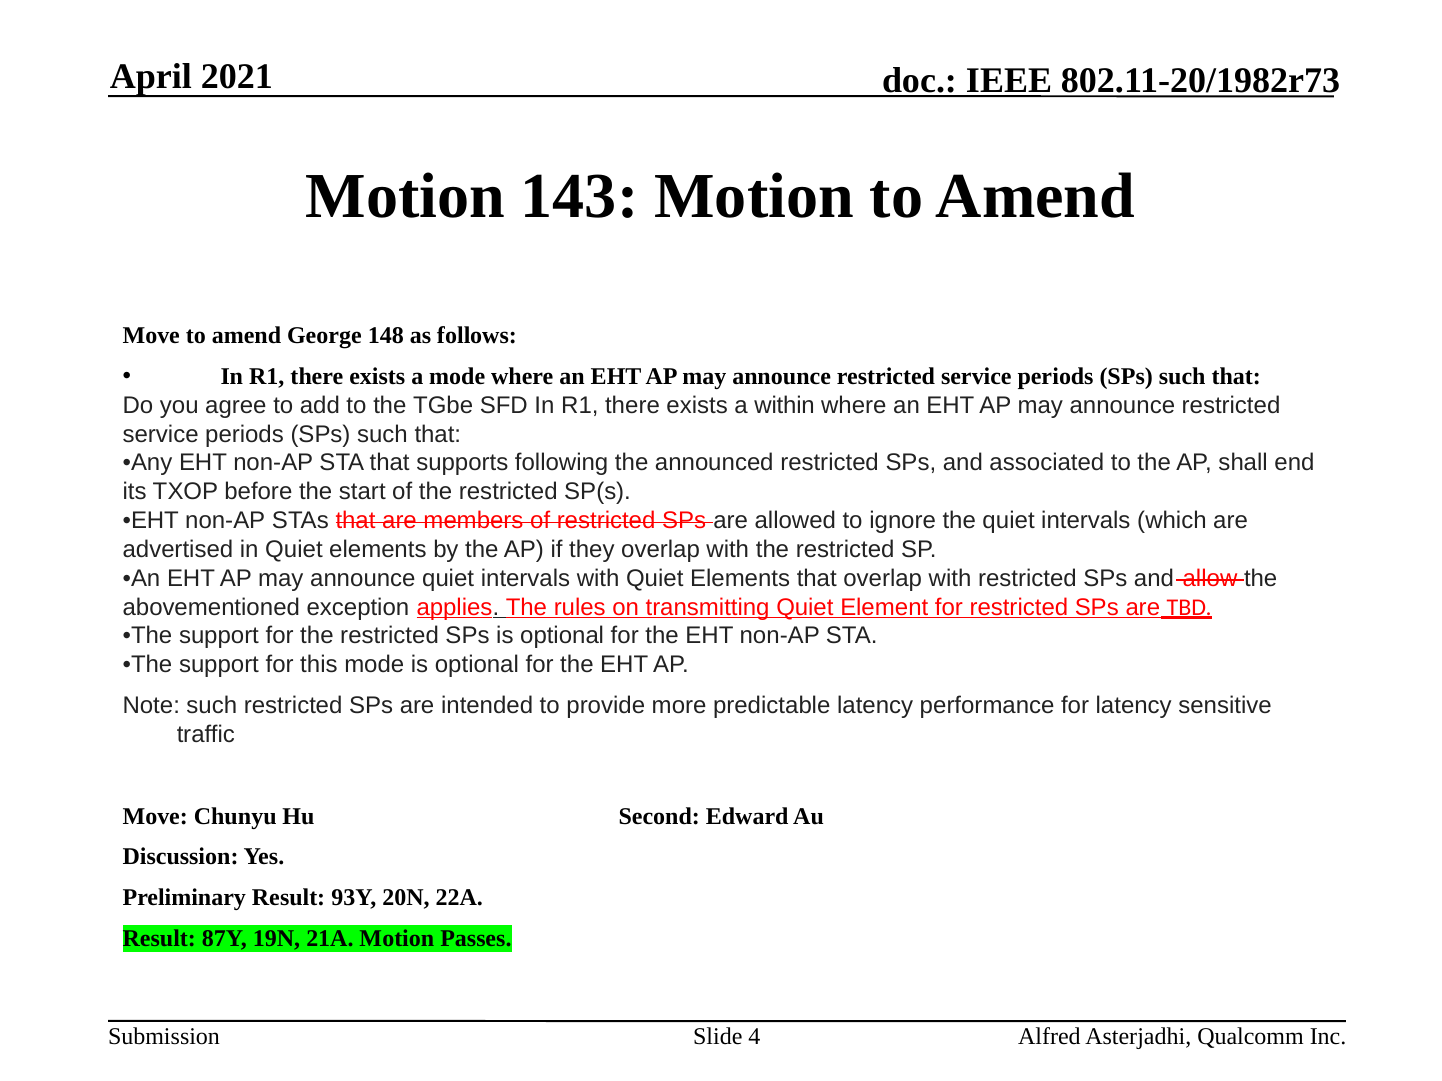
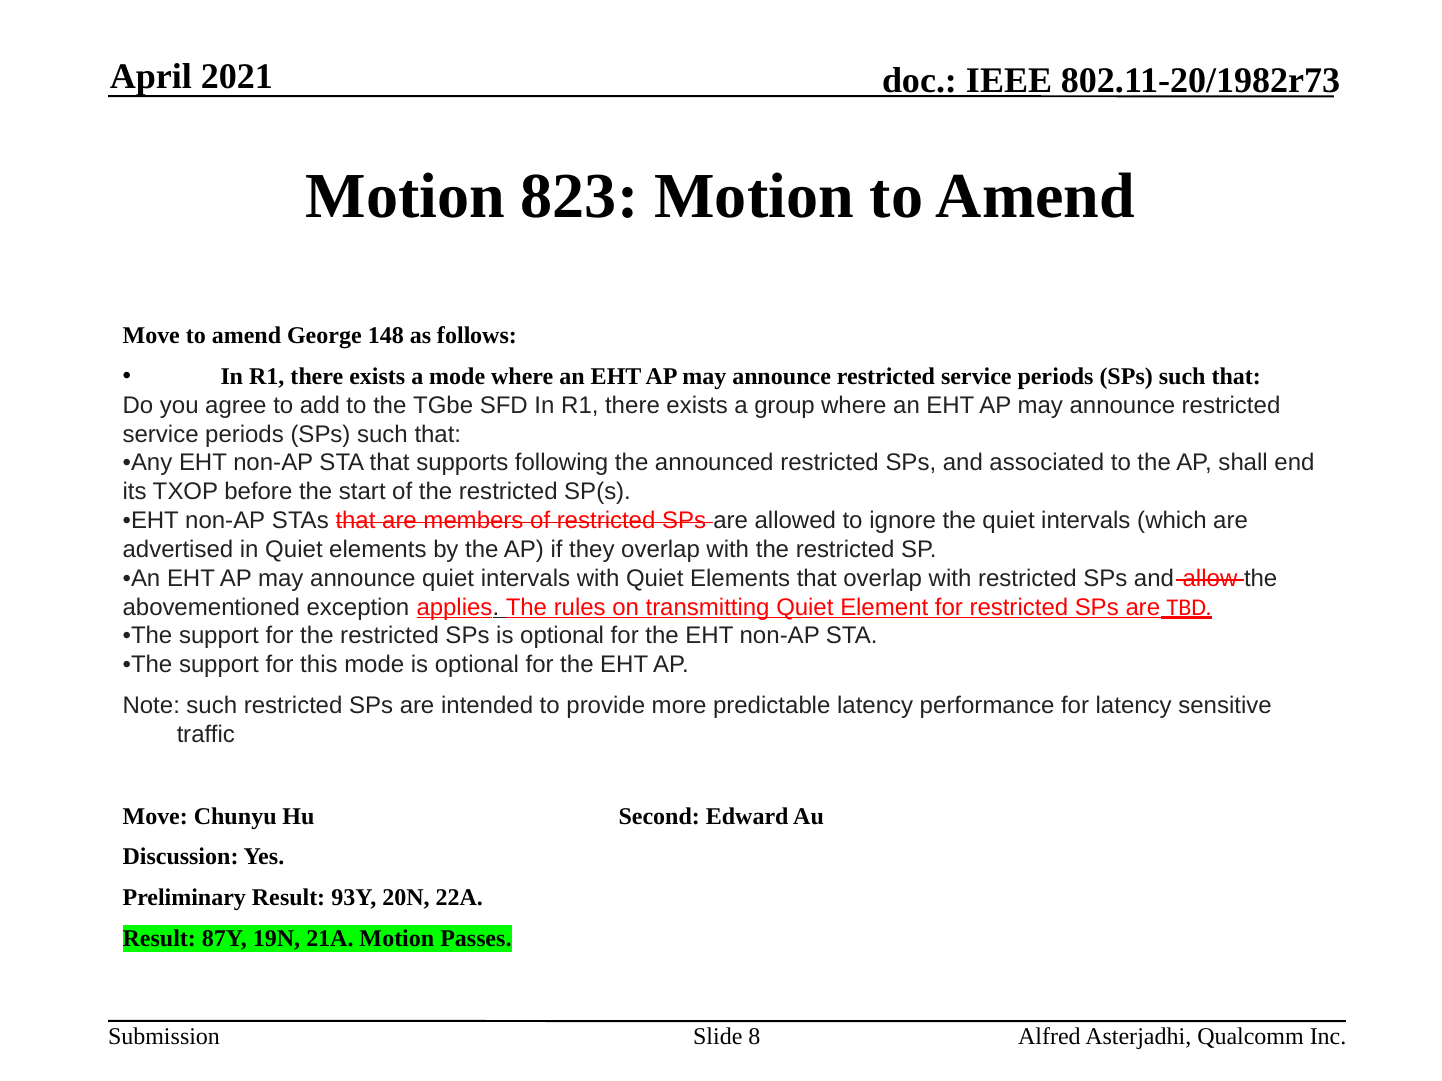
143: 143 -> 823 (580, 197)
within: within -> group (785, 405)
4: 4 -> 8 (754, 1037)
